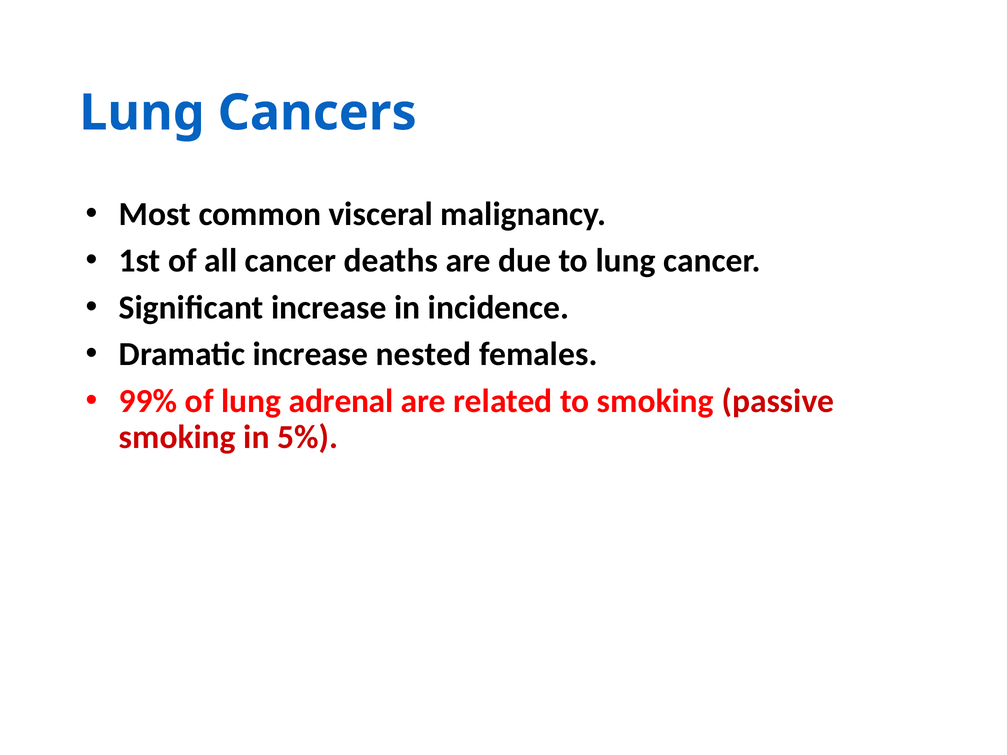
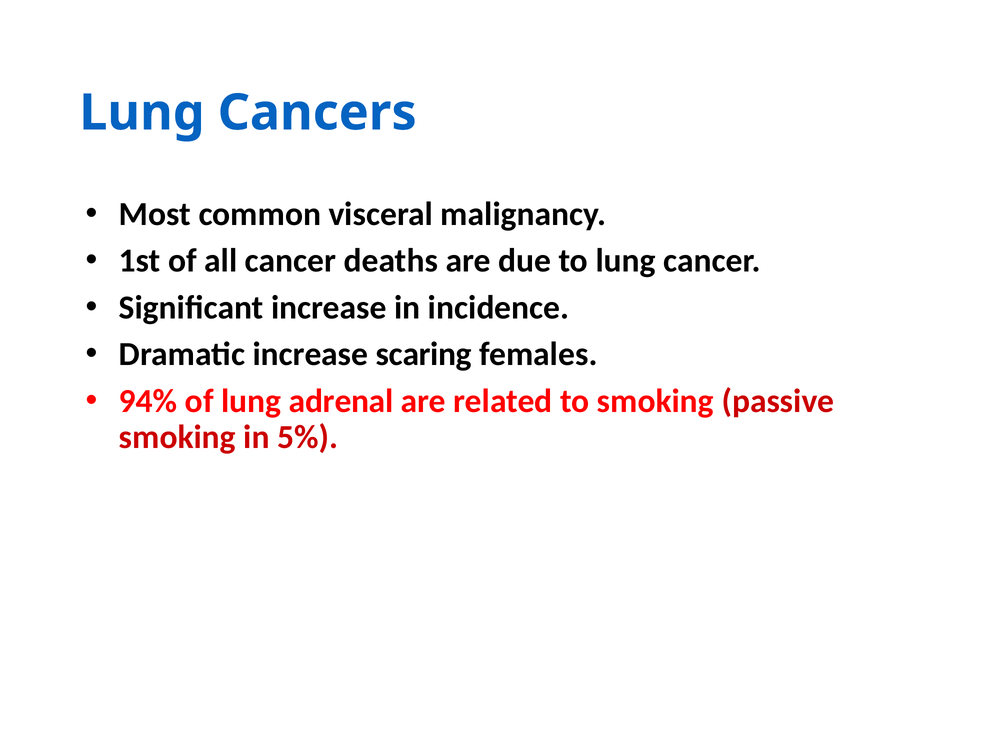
nested: nested -> scaring (424, 354)
99%: 99% -> 94% (148, 401)
